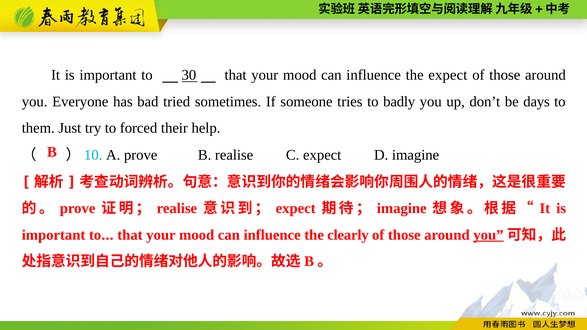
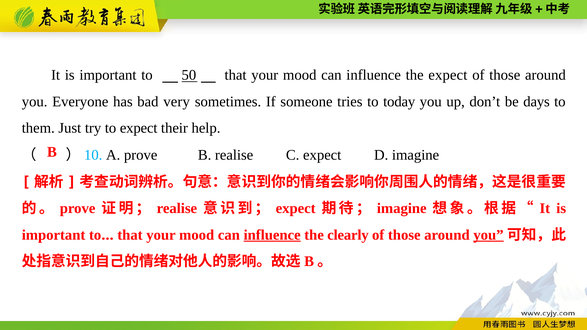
30: 30 -> 50 (189, 75)
tried: tried -> very (177, 102)
badly: badly -> today (399, 102)
to forced: forced -> expect (139, 128)
influence underline: none -> present (272, 235)
